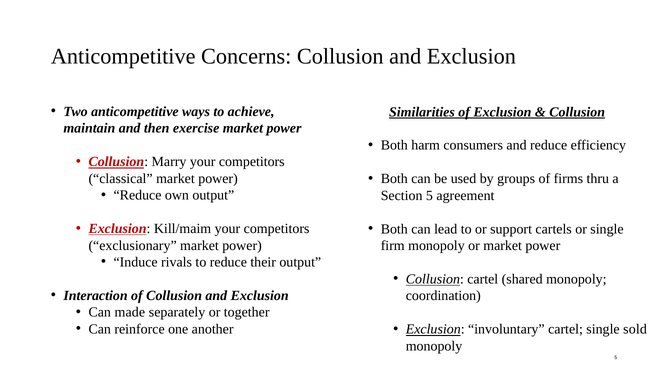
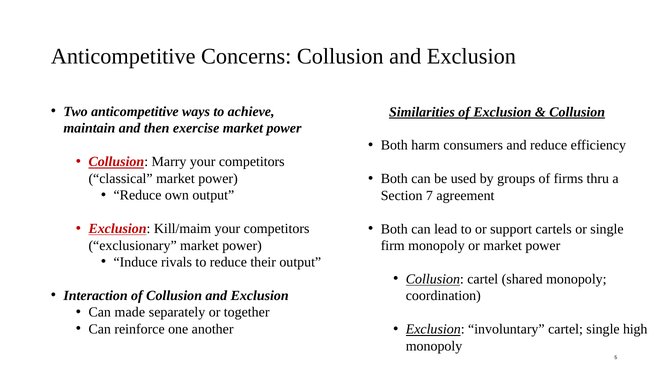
Section 5: 5 -> 7 (429, 195)
sold: sold -> high (635, 329)
